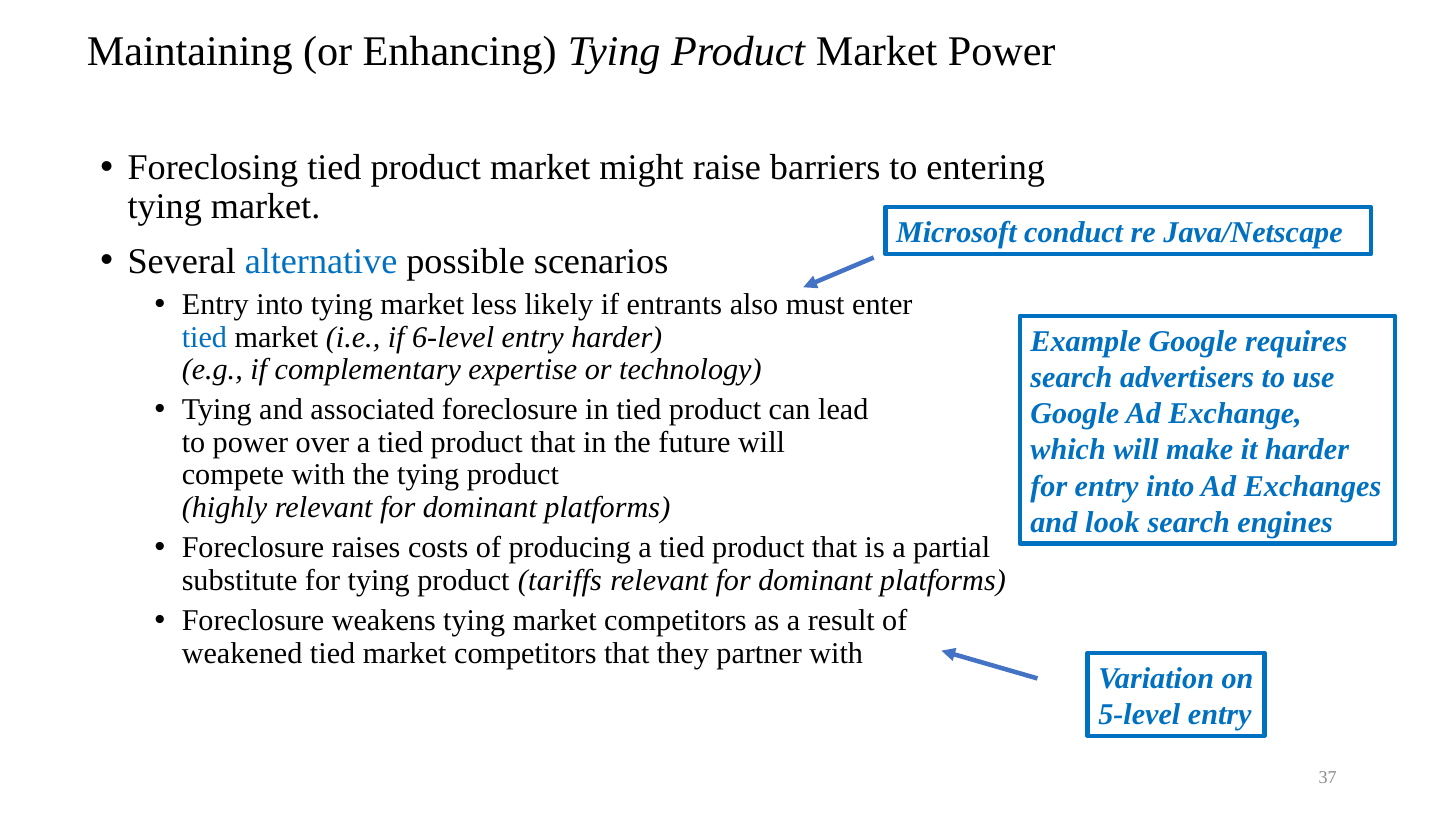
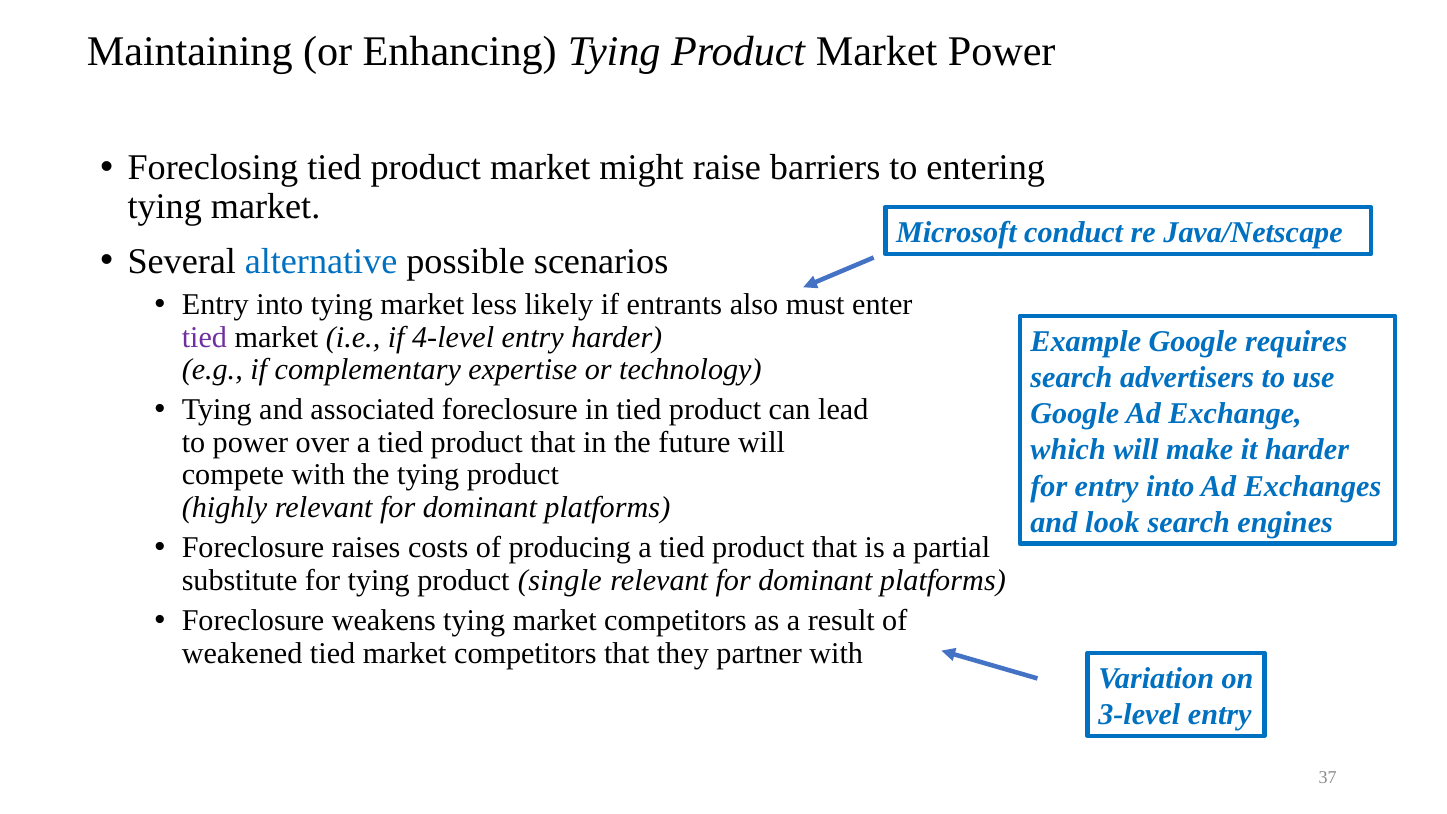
tied colour: blue -> purple (204, 337)
6-level: 6-level -> 4-level (453, 337)
tariffs: tariffs -> single (560, 580)
5-level: 5-level -> 3-level (1139, 715)
